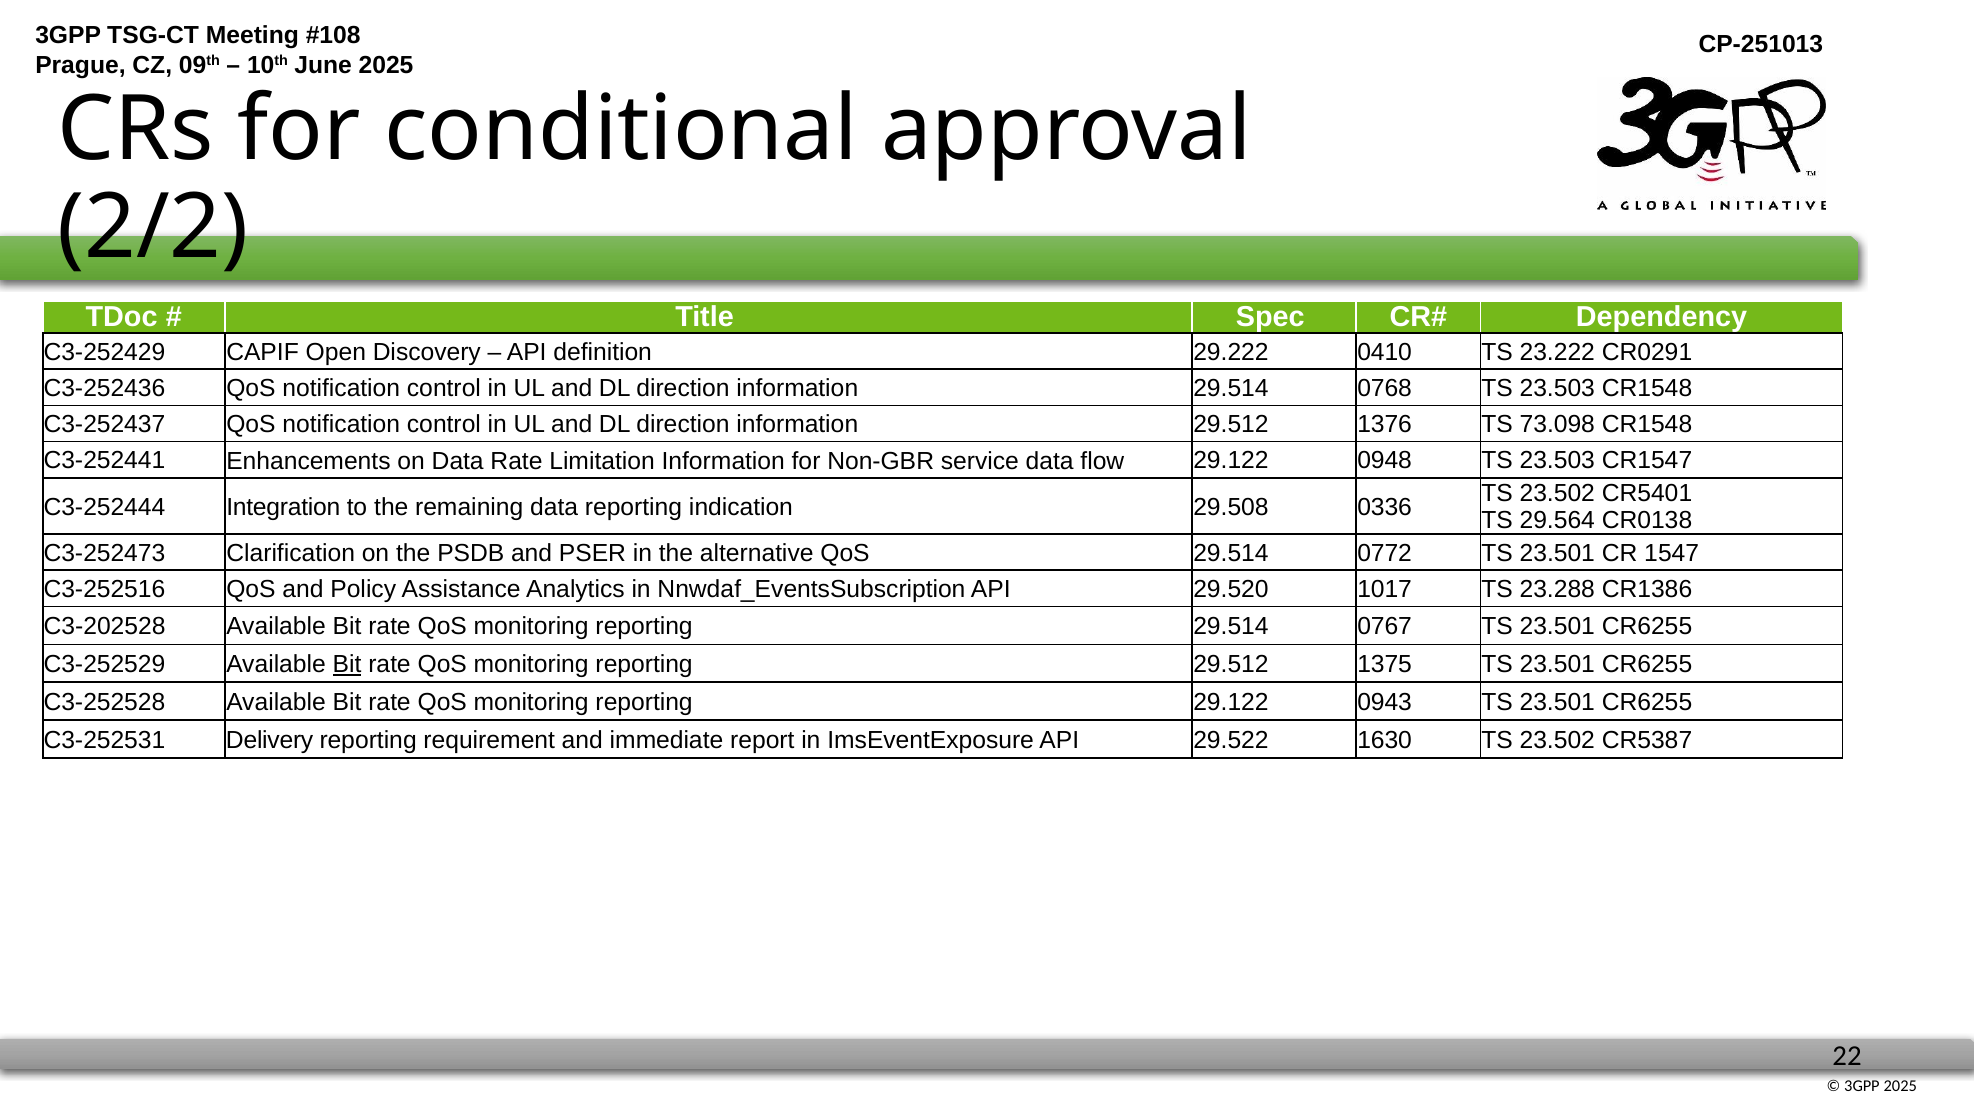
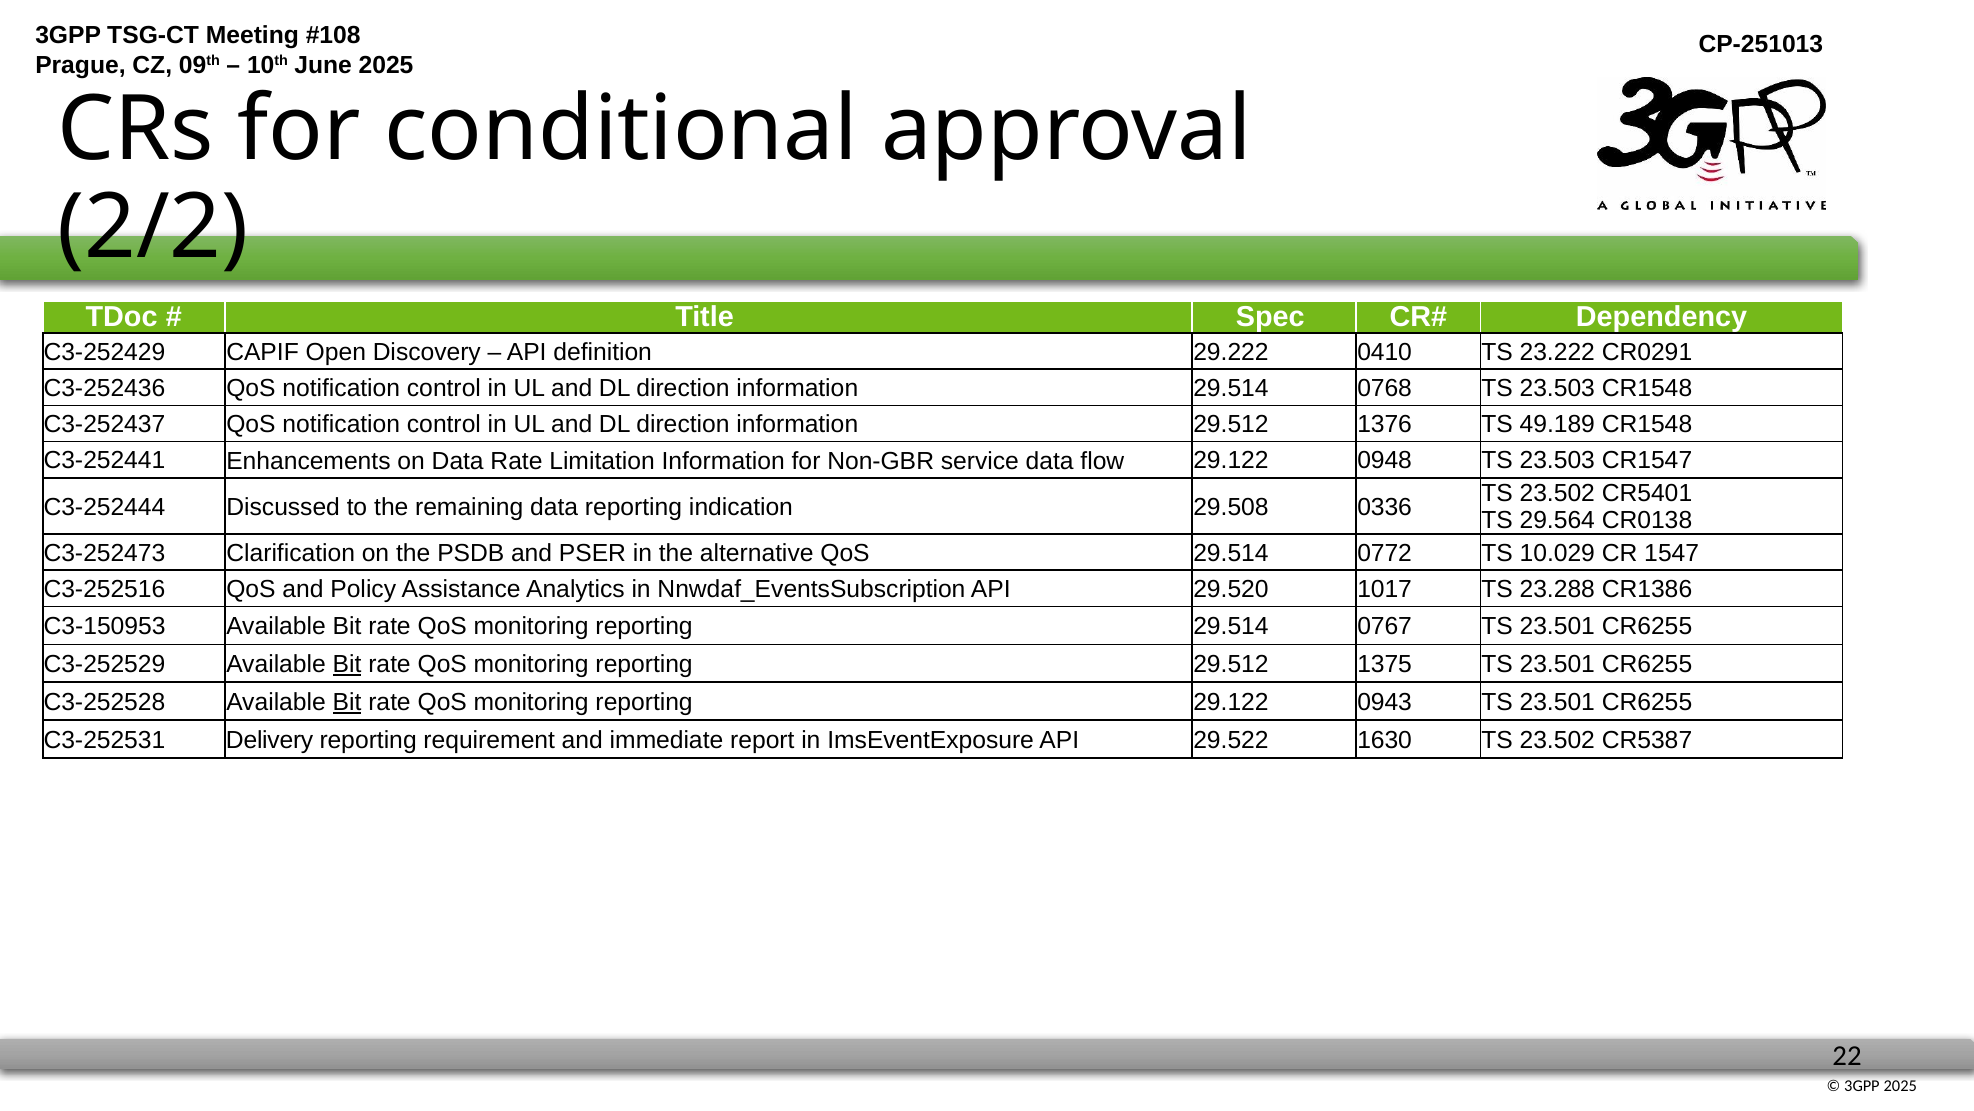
73.098: 73.098 -> 49.189 (1557, 424)
Integration: Integration -> Discussed (283, 507)
0772 TS 23.501: 23.501 -> 10.029 (1557, 553)
C3-202528: C3-202528 -> C3-150953 (105, 626)
Bit underline: none -> present (347, 702)
